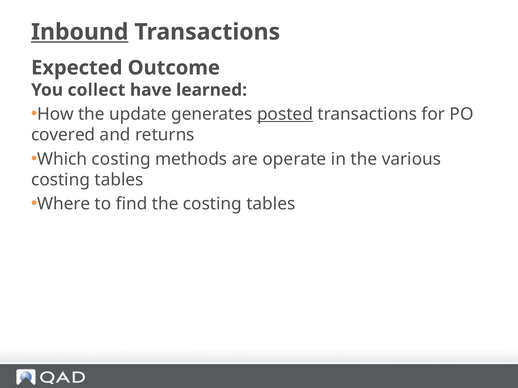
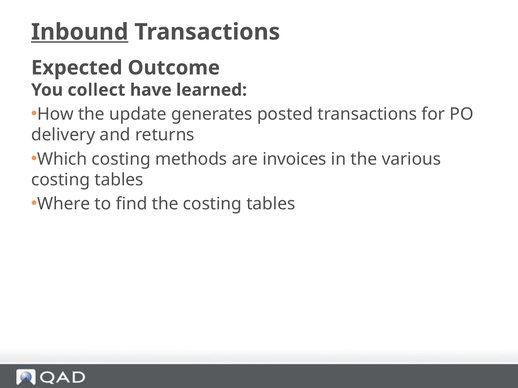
posted underline: present -> none (285, 114)
covered: covered -> delivery (63, 135)
operate: operate -> invoices (295, 159)
